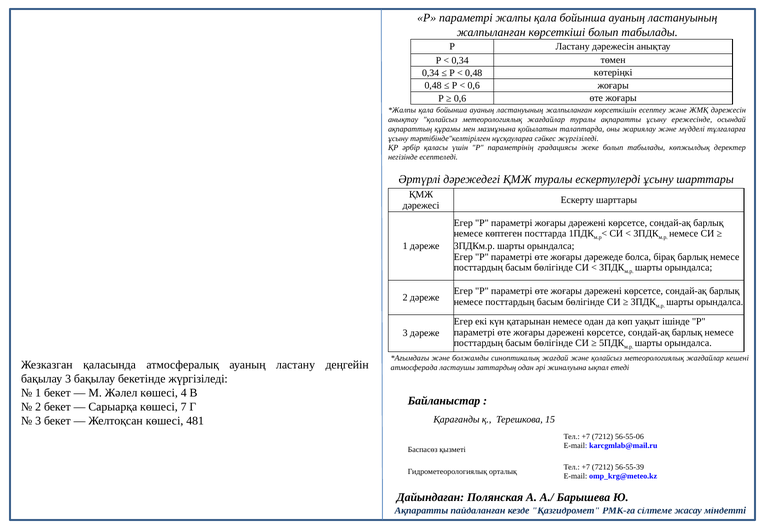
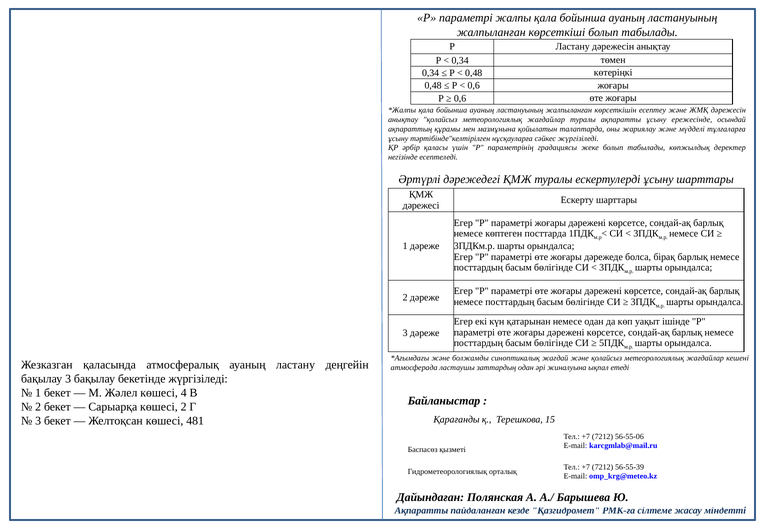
көшесі 7: 7 -> 2 (184, 407)
